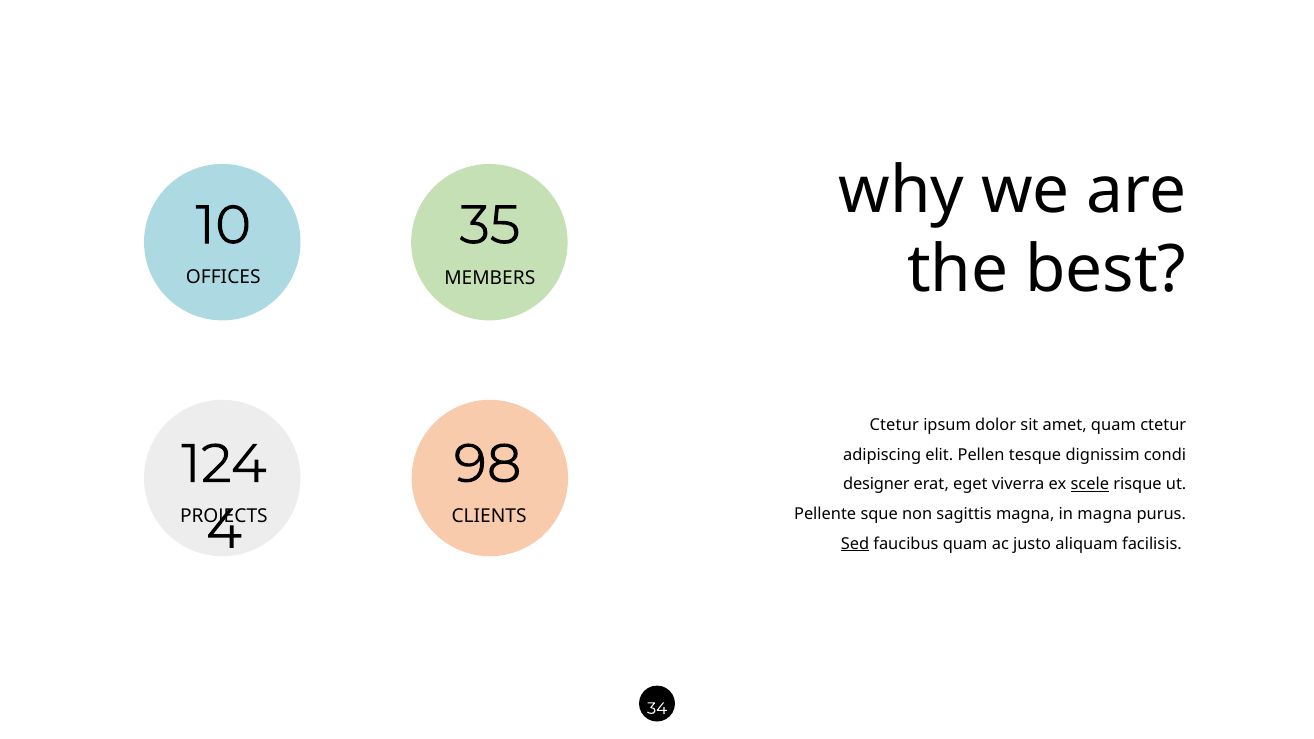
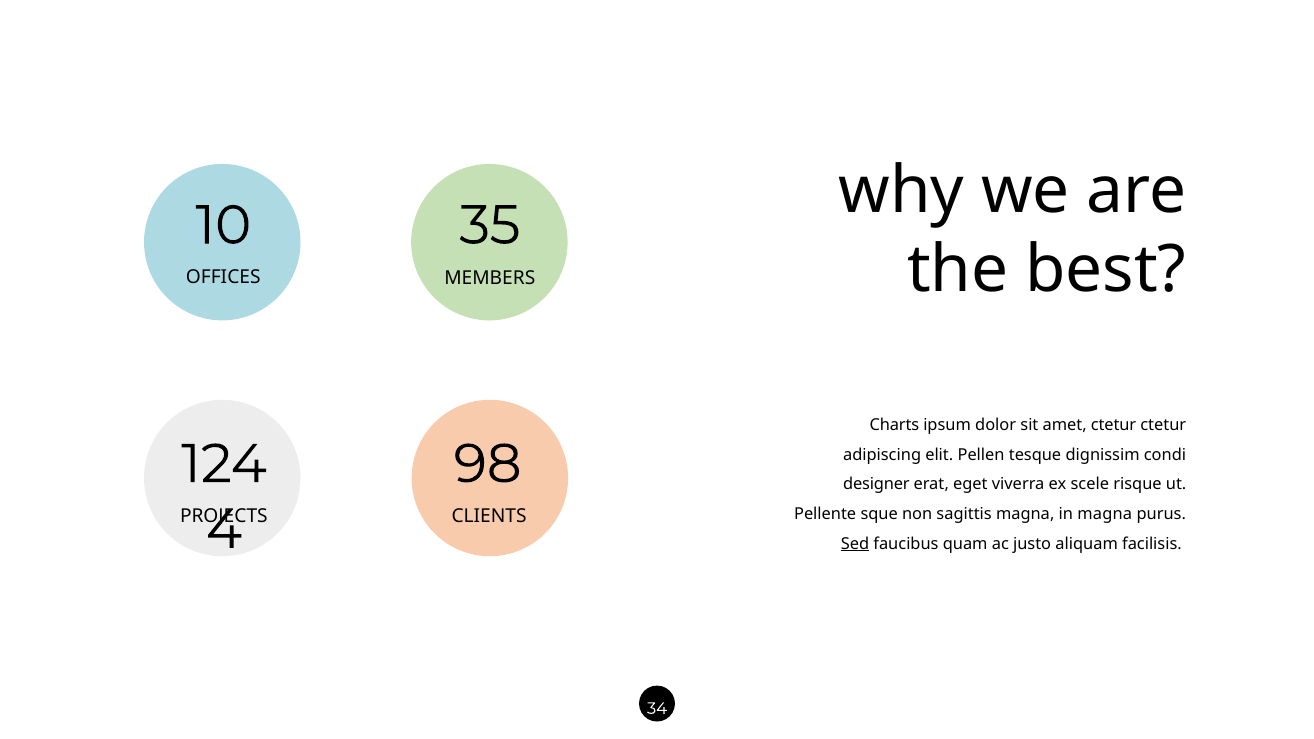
Ctetur: Ctetur -> Charts (894, 426)
amet quam: quam -> ctetur (1114, 426)
scele underline: present -> none (1090, 485)
